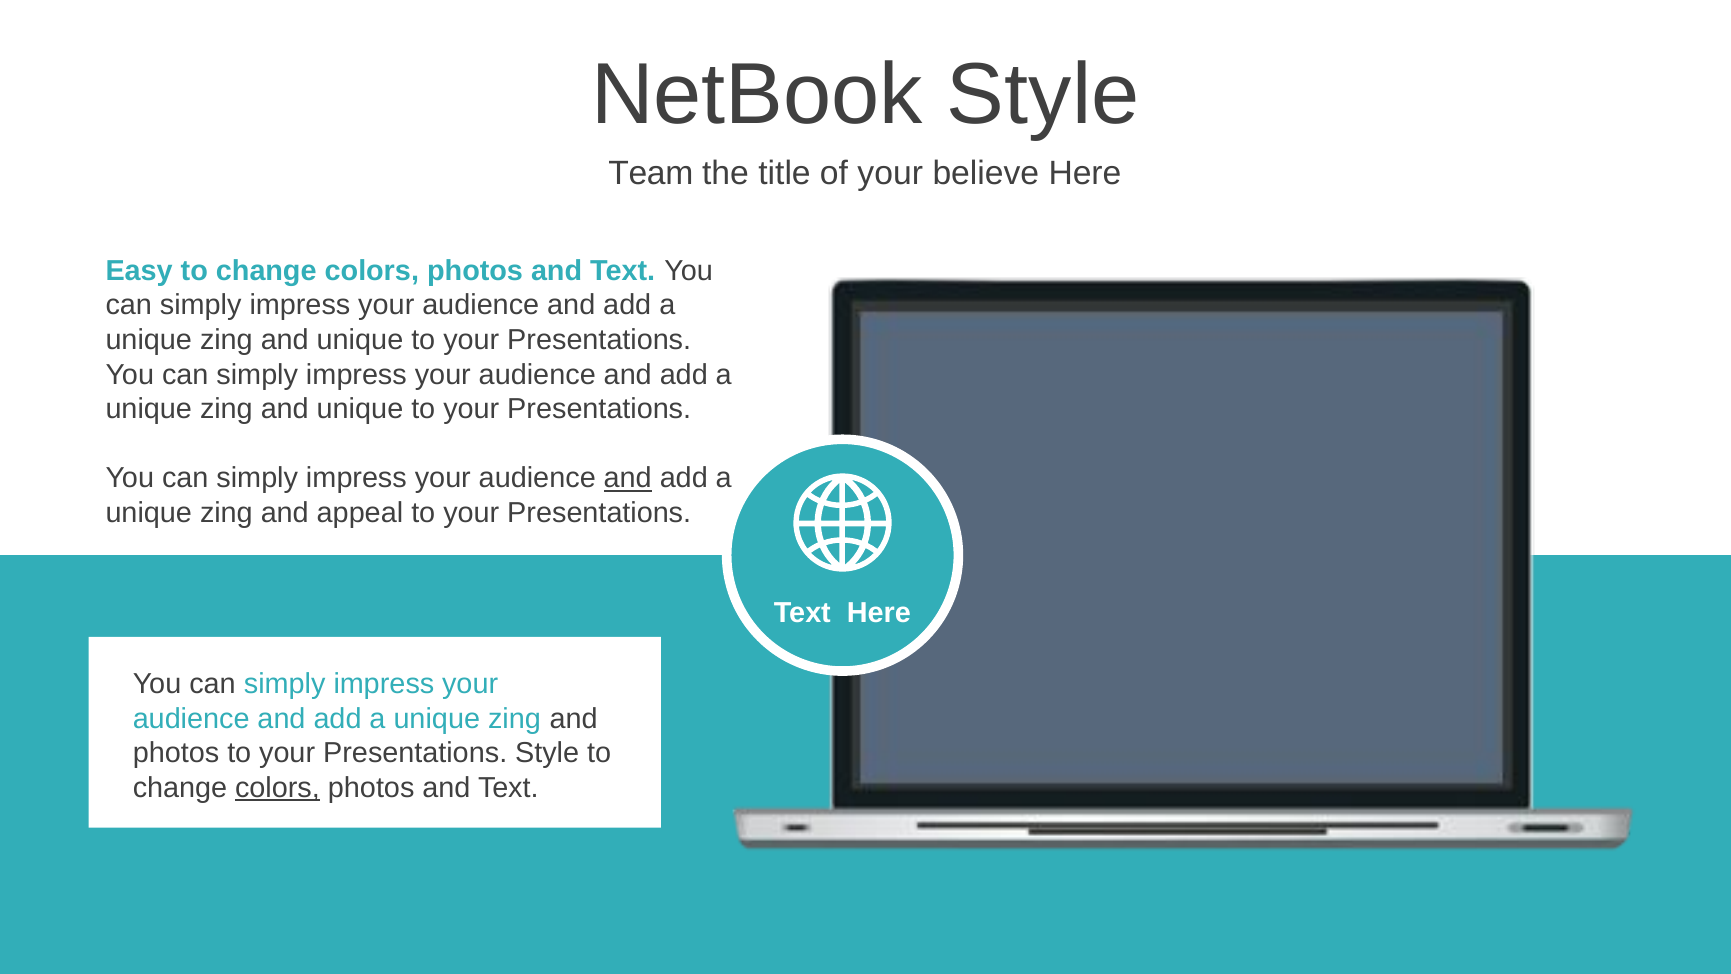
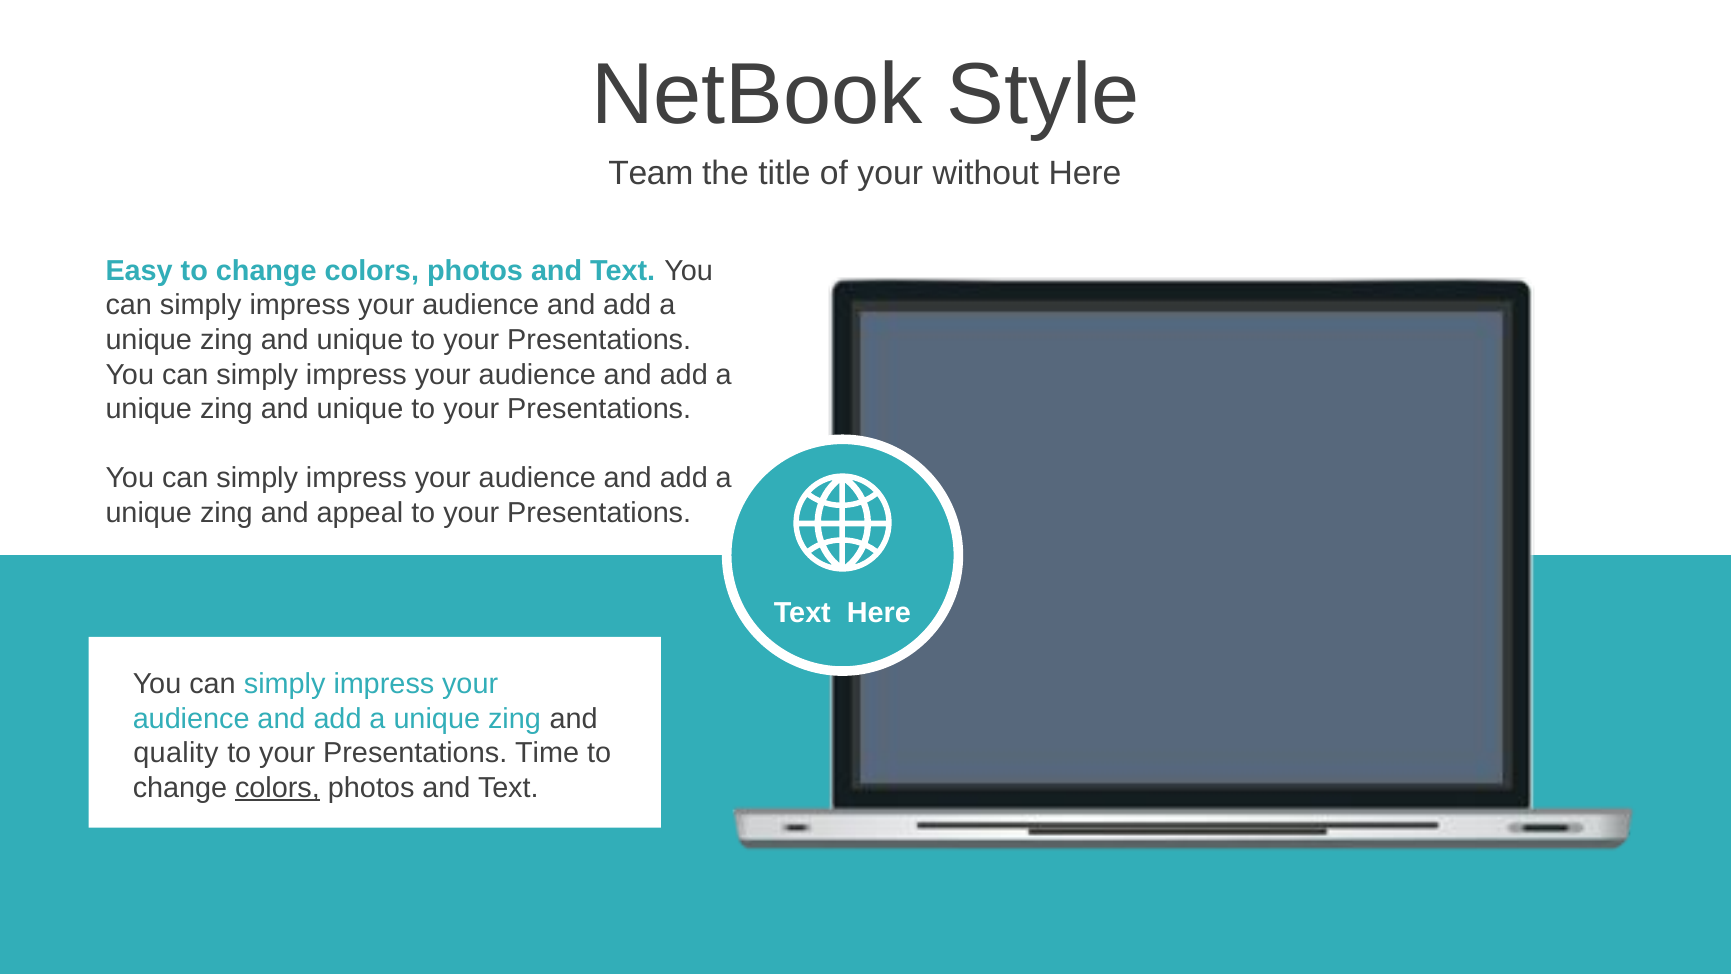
believe: believe -> without (986, 173)
and underline: present -> none (628, 478)
photos: photos -> quality (176, 753)
Presentations Style: Style -> Time (547, 753)
